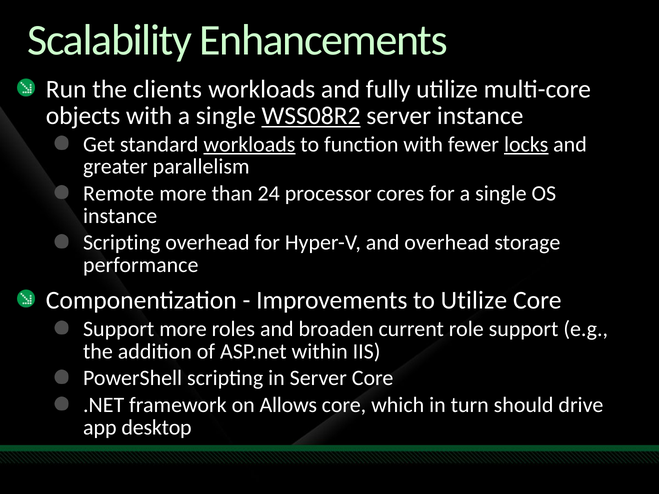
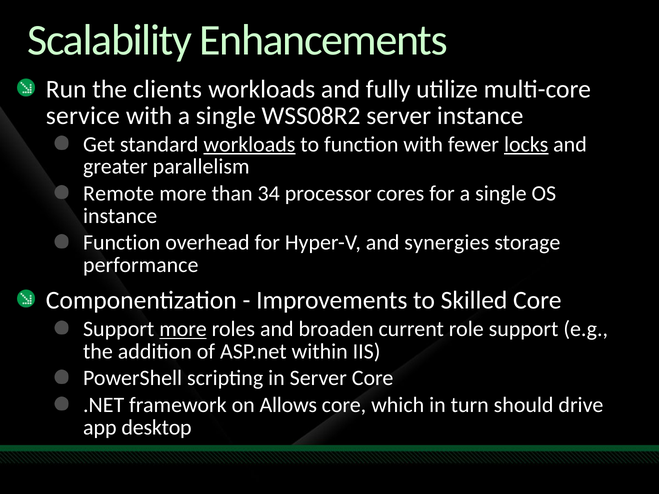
objects: objects -> service (83, 116)
WSS08R2 underline: present -> none (311, 116)
24: 24 -> 34 (269, 194)
Scripting: Scripting -> Function (122, 243)
and overhead: overhead -> synergies (447, 243)
to Utilize: Utilize -> Skilled (474, 300)
more underline: none -> present (183, 329)
